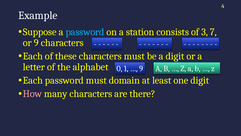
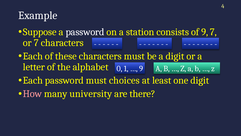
password colour: light blue -> white (85, 32)
of 3: 3 -> 9 (205, 32)
or 9: 9 -> 7 (36, 43)
domain: domain -> choices (124, 80)
many characters: characters -> university (91, 94)
